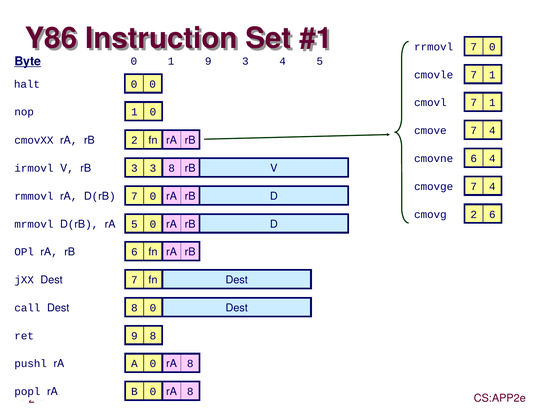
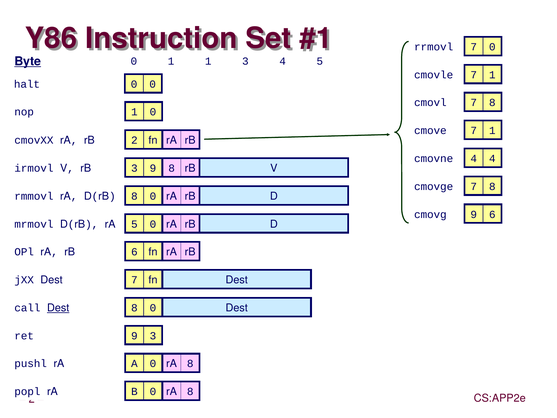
1 9: 9 -> 1 (208, 61)
cmovl 7 1: 1 -> 8 (492, 103)
cmove 7 4: 4 -> 1 (492, 131)
cmovne 6: 6 -> 4 (474, 158)
3 3: 3 -> 9 (153, 168)
cmovge 7 4: 4 -> 8 (492, 186)
D(rB 7: 7 -> 8 (134, 196)
cmovg 2: 2 -> 9 (474, 214)
Dest underline: none -> present (58, 308)
9 8: 8 -> 3 (153, 335)
